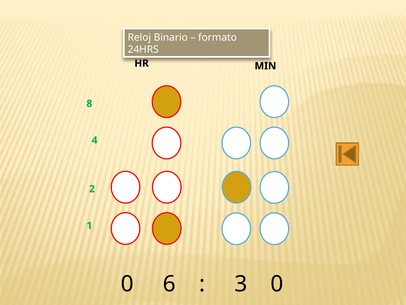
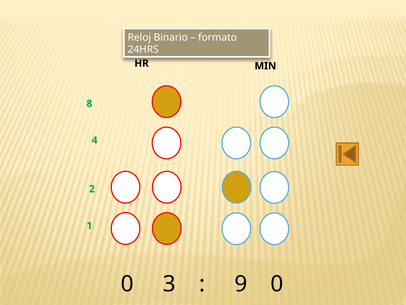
6: 6 -> 3 (169, 284)
3: 3 -> 9 (241, 284)
